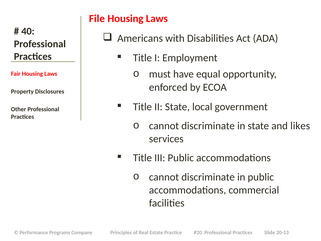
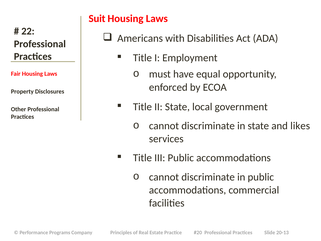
File: File -> Suit (97, 19)
40: 40 -> 22 (28, 31)
